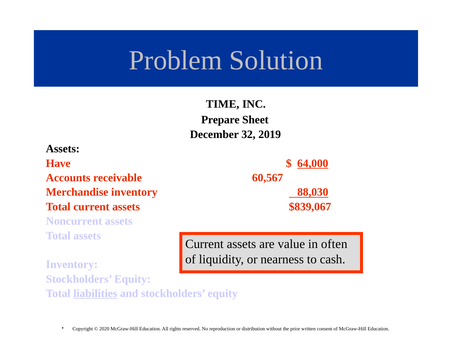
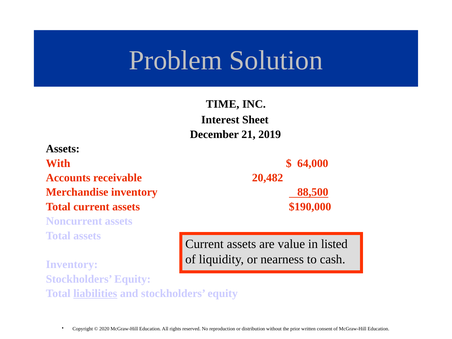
Prepare: Prepare -> Interest (220, 120)
32: 32 -> 21 (248, 134)
Have: Have -> With (58, 163)
64,000 underline: present -> none (313, 163)
60,567: 60,567 -> 20,482 (268, 178)
88,030: 88,030 -> 88,500 (313, 192)
$839,067: $839,067 -> $190,000 (310, 207)
often: often -> listed (334, 244)
